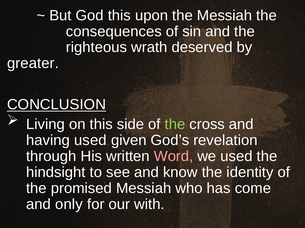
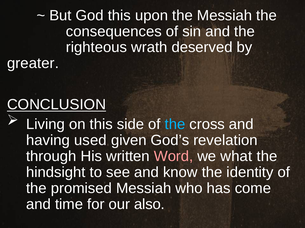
the colour: light green -> light blue (175, 125)
we used: used -> what (236, 157)
only: only -> time (69, 205)
with: with -> also (149, 205)
